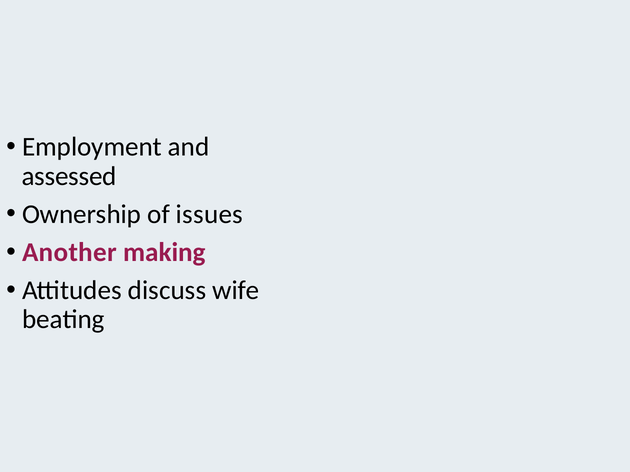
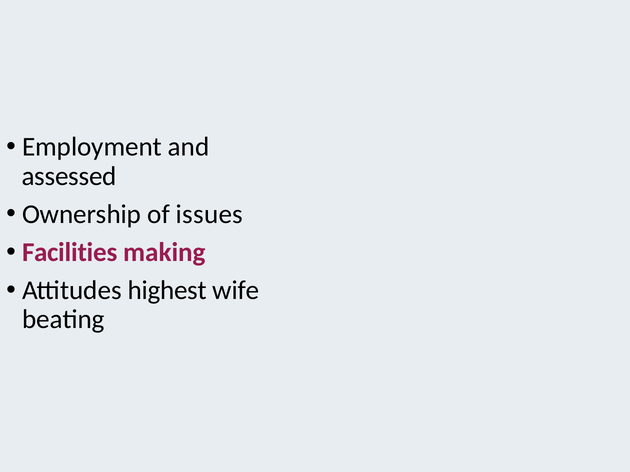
Another: Another -> Facilities (70, 252)
discuss: discuss -> highest (167, 291)
